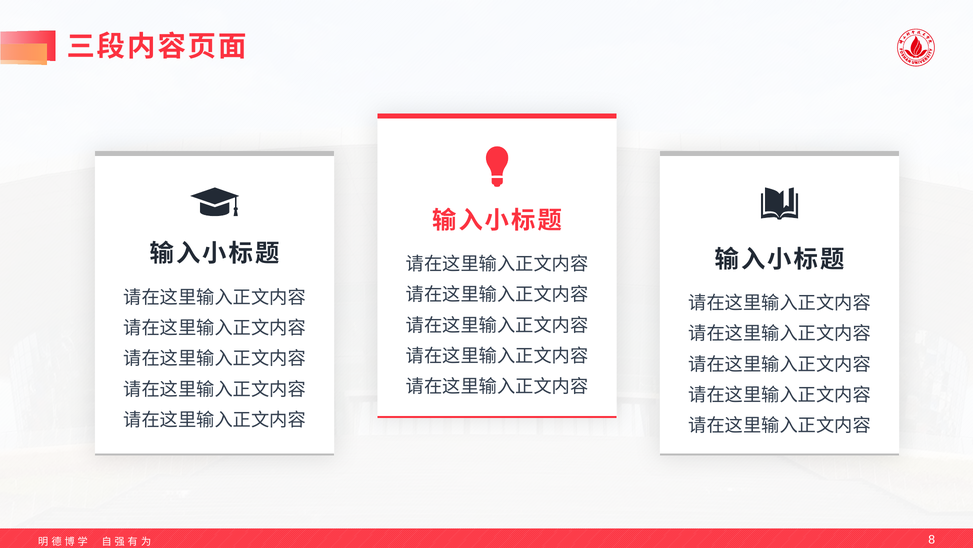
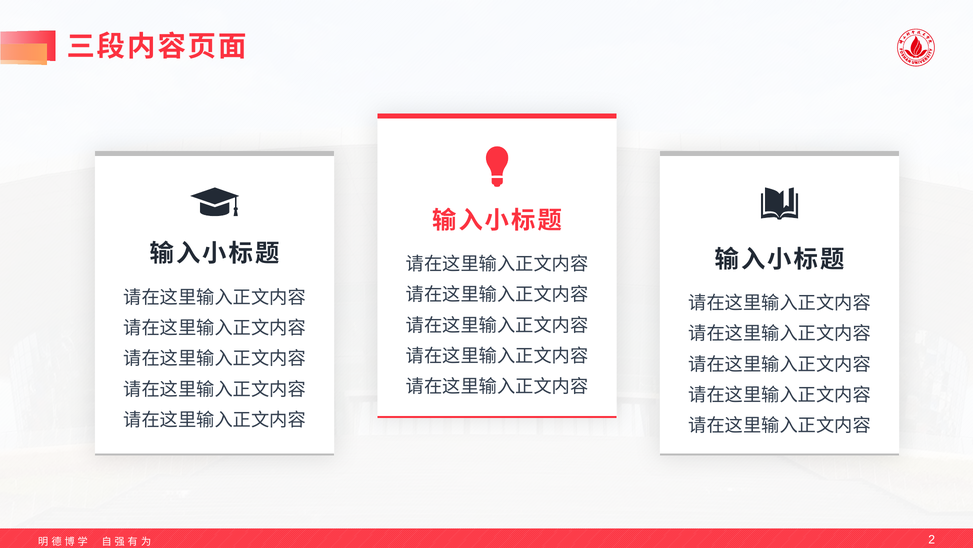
8: 8 -> 2 (932, 539)
